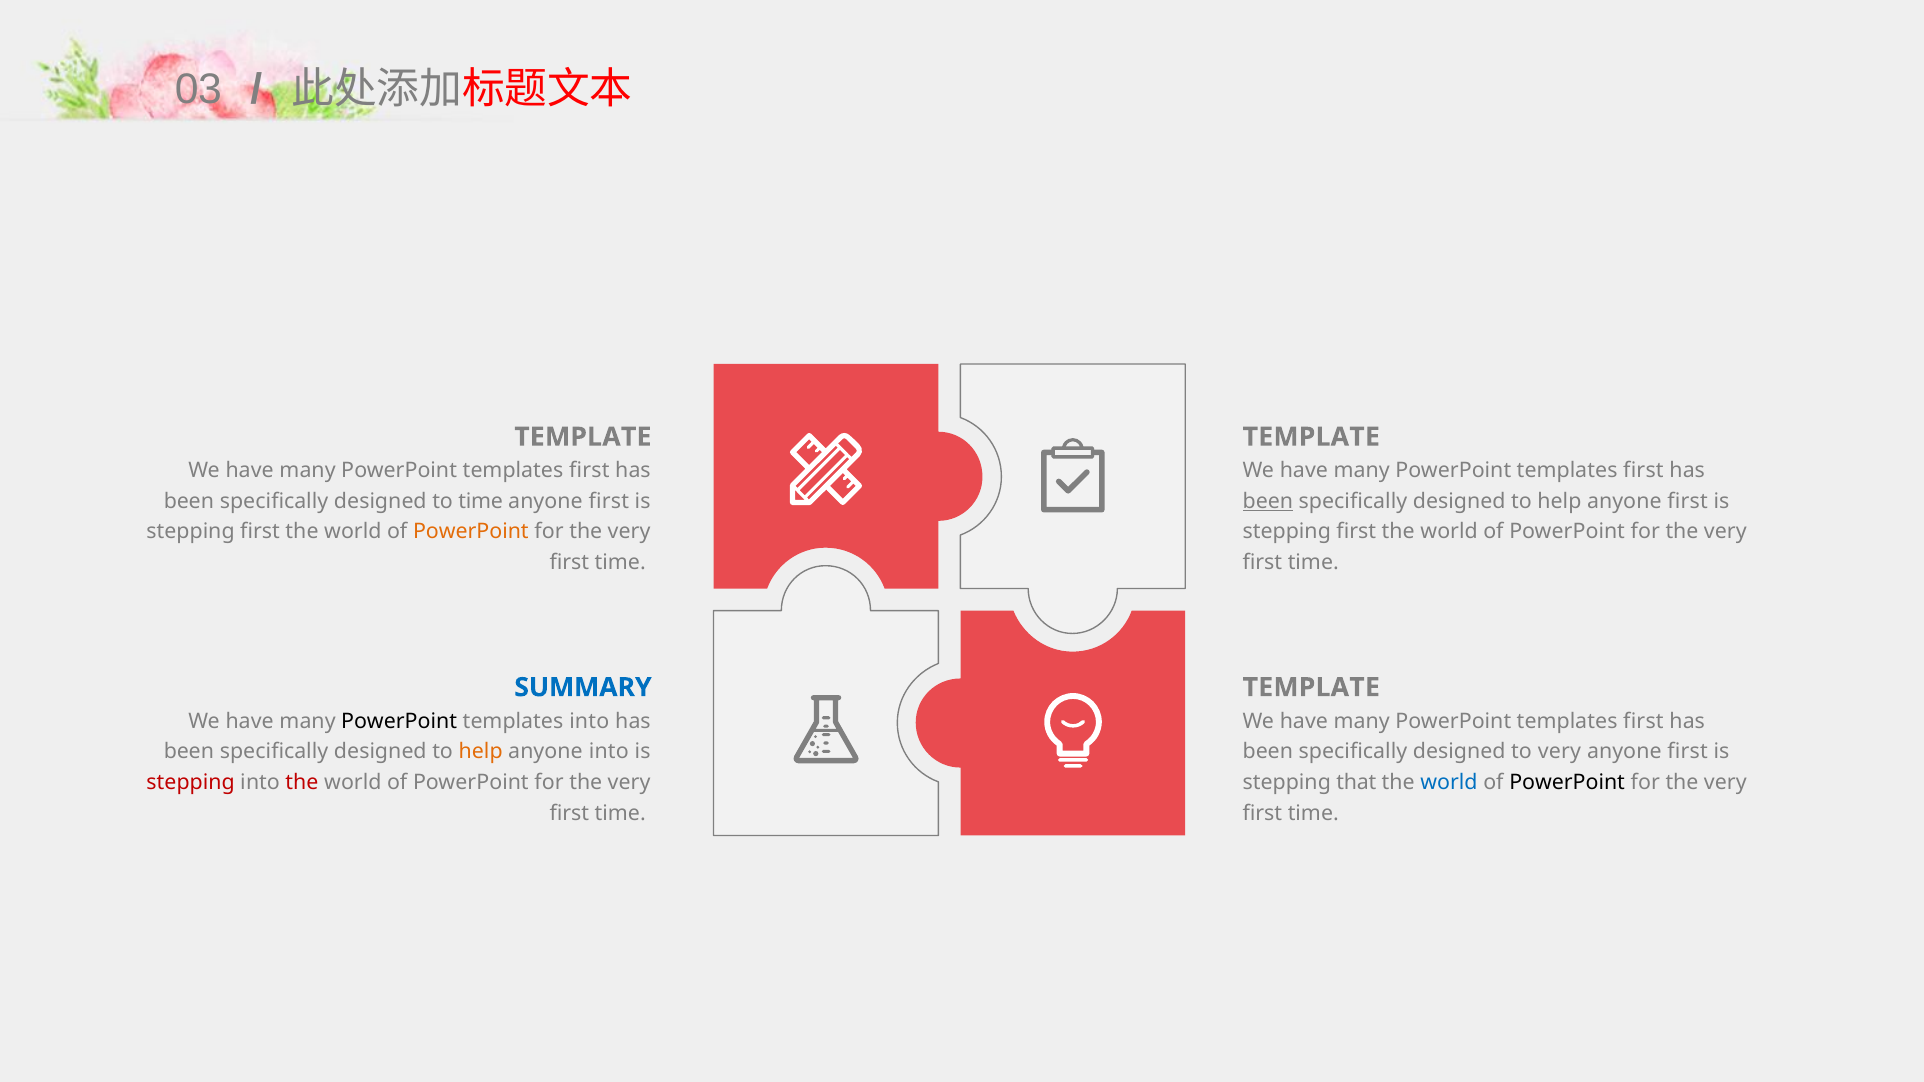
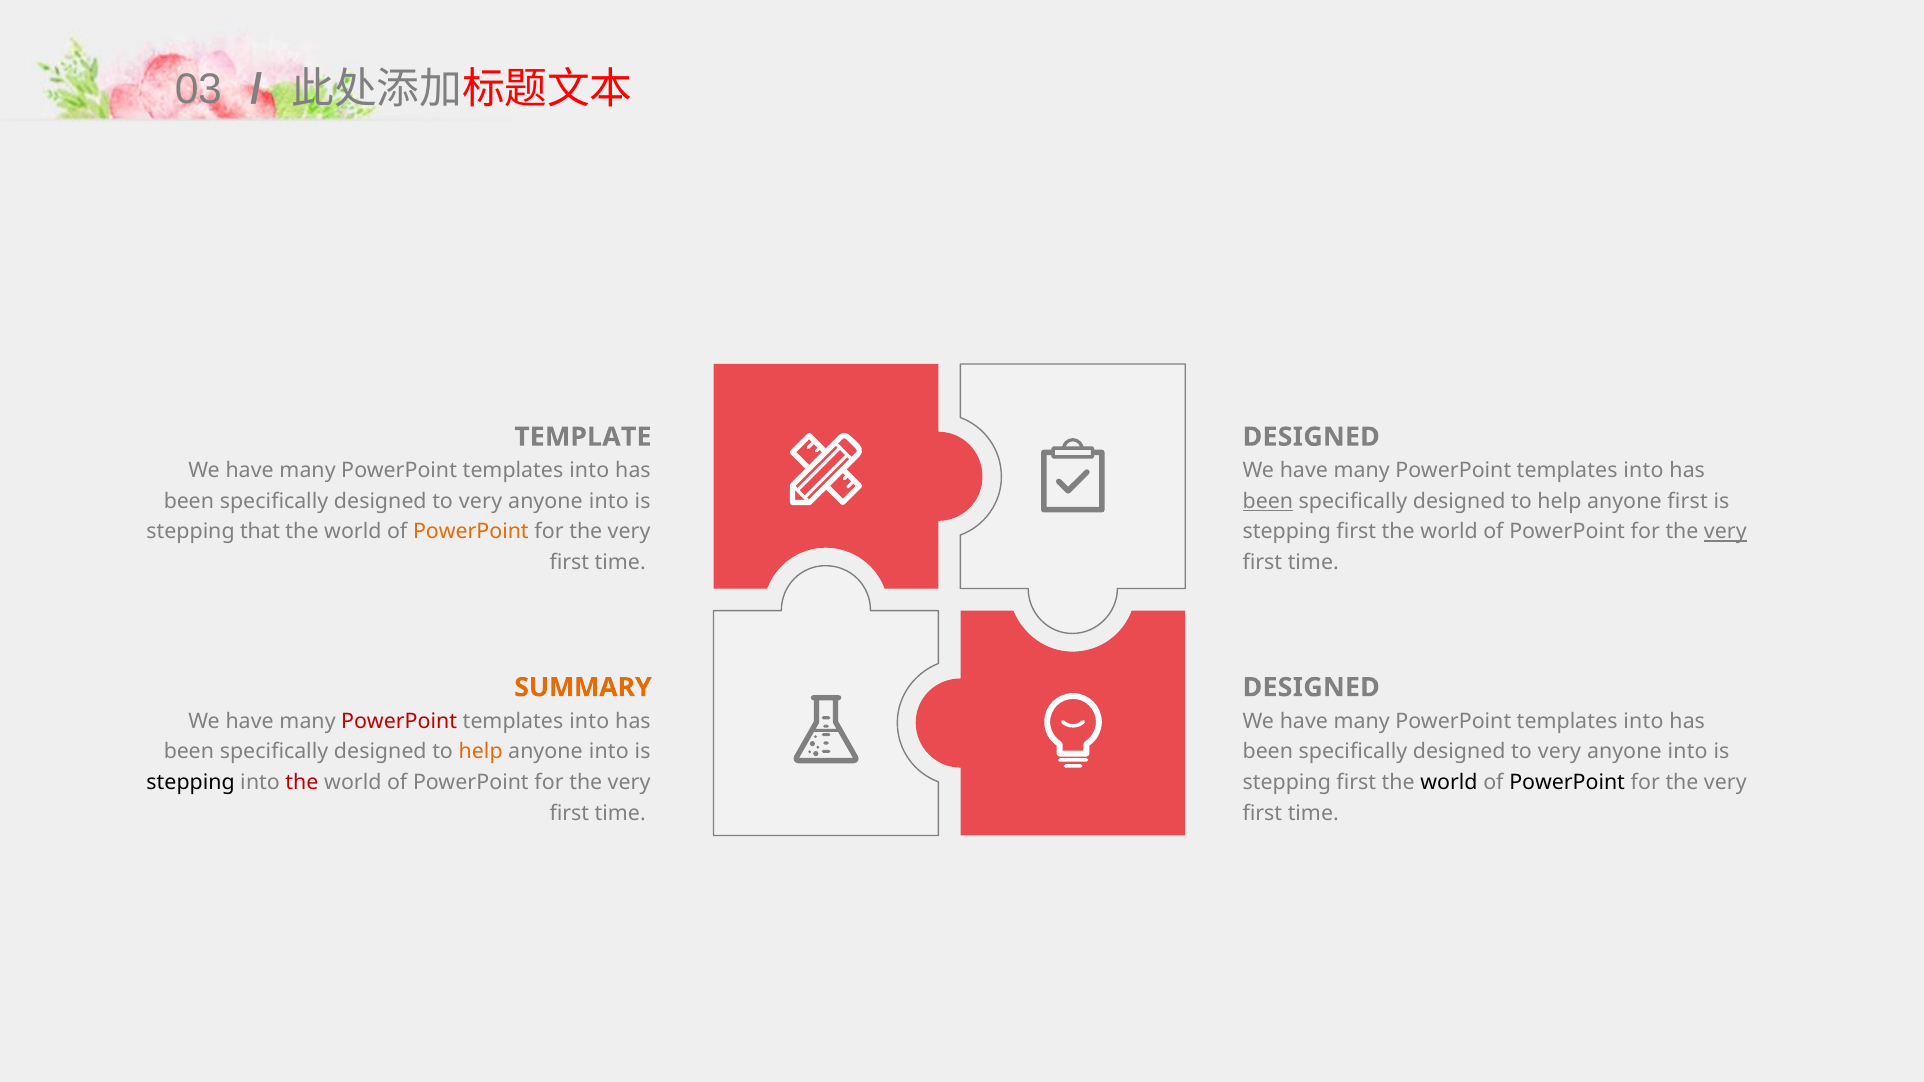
TEMPLATE: TEMPLATE -> DESIGNED (1311, 437)
first: first -> into (589, 471)
first: first -> into (1643, 471)
time: time -> very (481, 501)
first: first -> into (609, 501)
first: first -> that (260, 532)
very underline: none -> present (1725, 532)
SUMMARY colour: blue -> orange (583, 688)
TEMPLATE: TEMPLATE -> DESIGNED (1311, 688)
PowerPoint colour: black -> red (399, 721)
first: first -> into (1643, 721)
first: first -> into (1688, 752)
stepping colour: red -> black (191, 783)
that: that -> first (1356, 783)
world colour: blue -> black (1449, 783)
